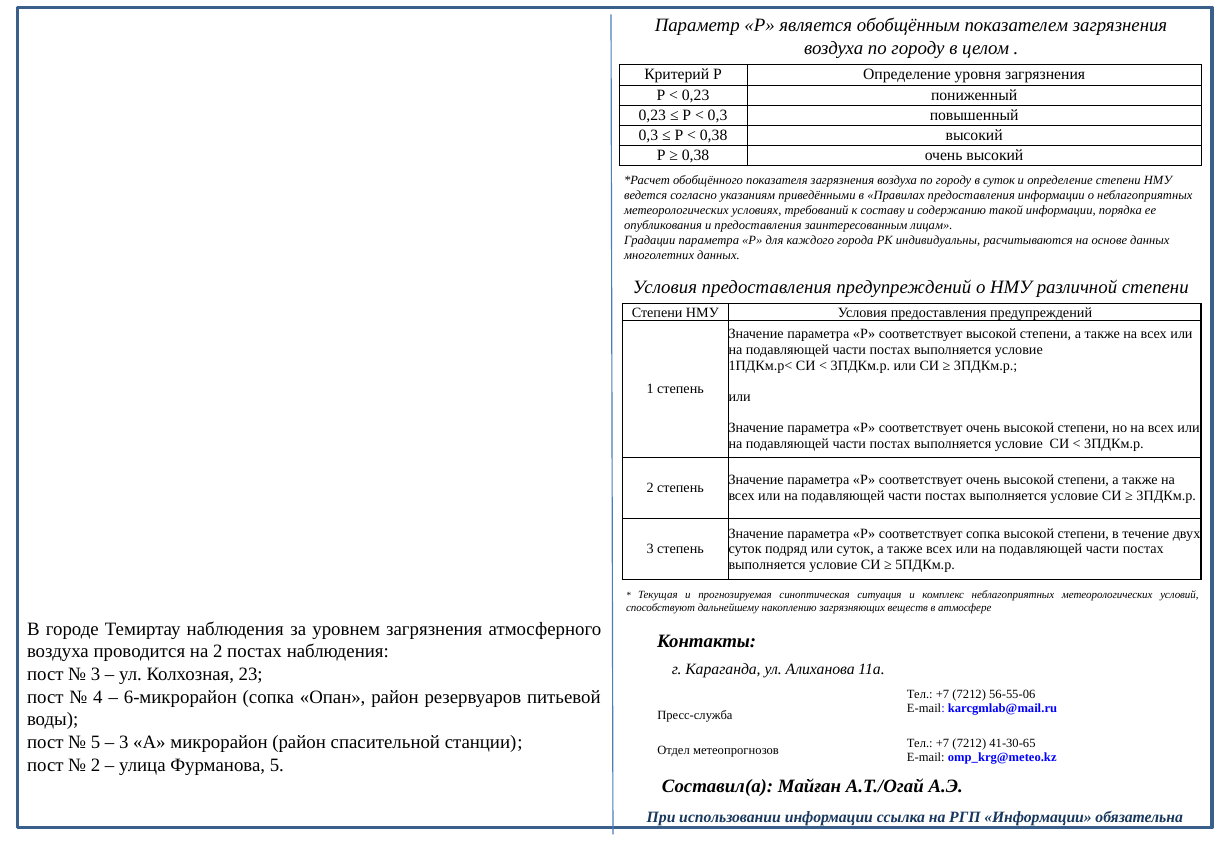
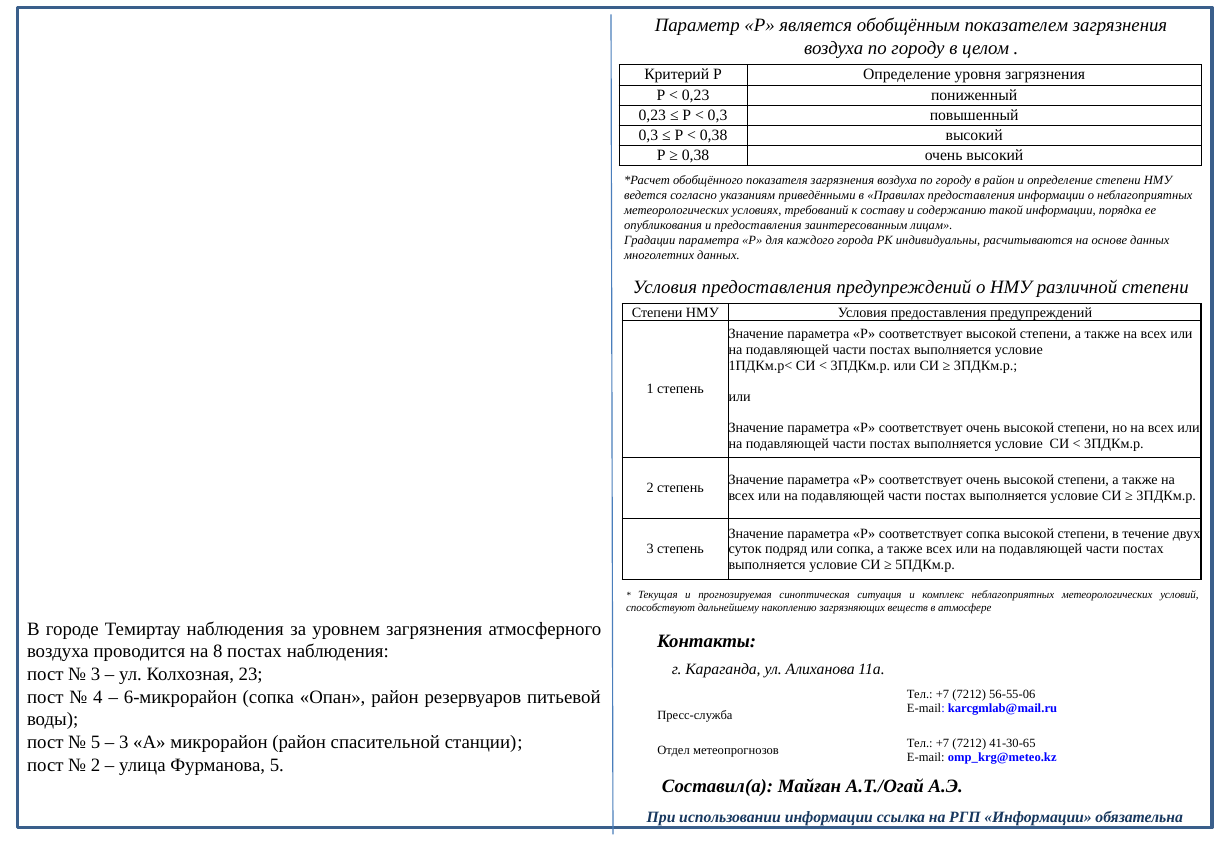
в суток: суток -> район (999, 180)
или суток: суток -> сопка (855, 549)
на 2: 2 -> 8 (218, 651)
